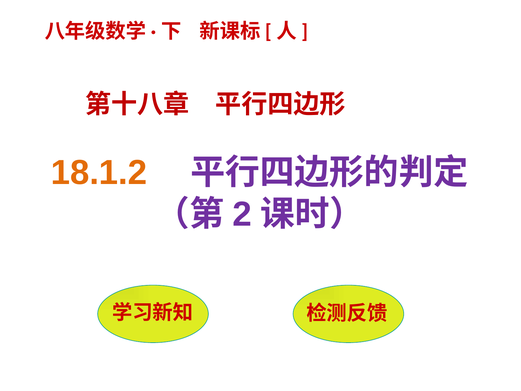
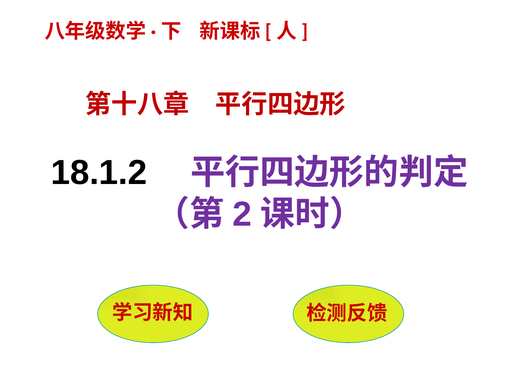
18.1.2 colour: orange -> black (99, 173)
